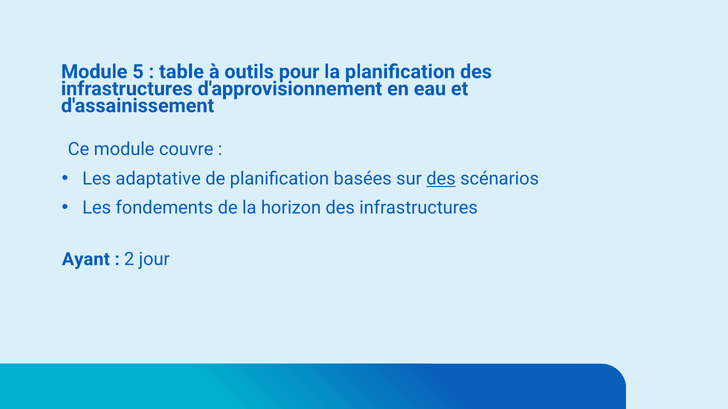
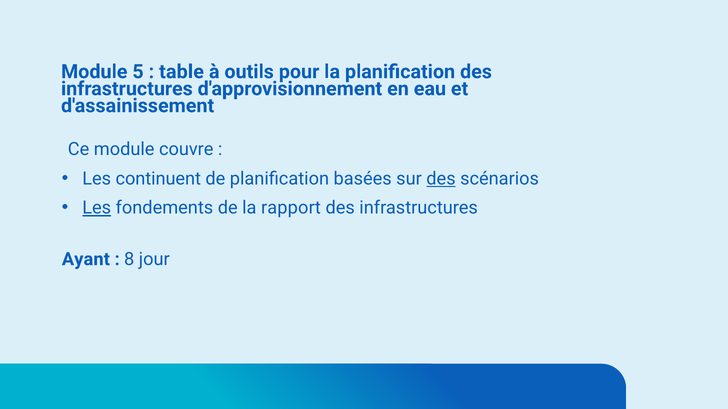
adaptative: adaptative -> continuent (158, 179)
Les underline: none -> present (97, 208)
horizon: horizon -> rapport (291, 208)
2: 2 -> 8 (129, 259)
